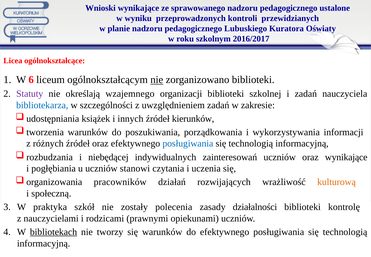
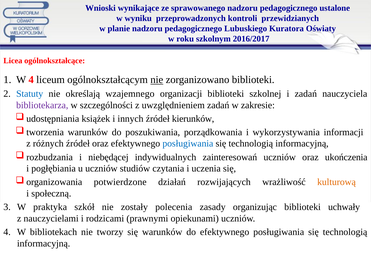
W 6: 6 -> 4 (31, 80)
Statuty colour: purple -> blue (30, 94)
bibliotekarza colour: blue -> purple (42, 105)
oraz wynikające: wynikające -> ukończenia (346, 157)
stanowi: stanowi -> studiów (135, 168)
pracowników: pracowników -> potwierdzone (120, 182)
działalności: działalności -> organizując (255, 207)
kontrolę: kontrolę -> uchwały (344, 207)
bibliotekach underline: present -> none (53, 232)
